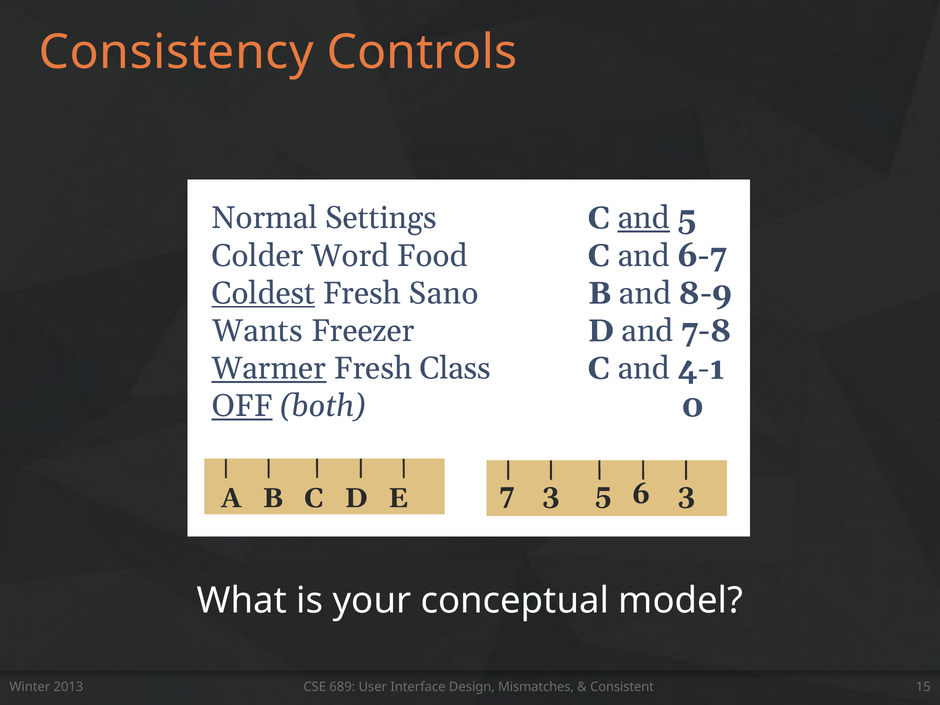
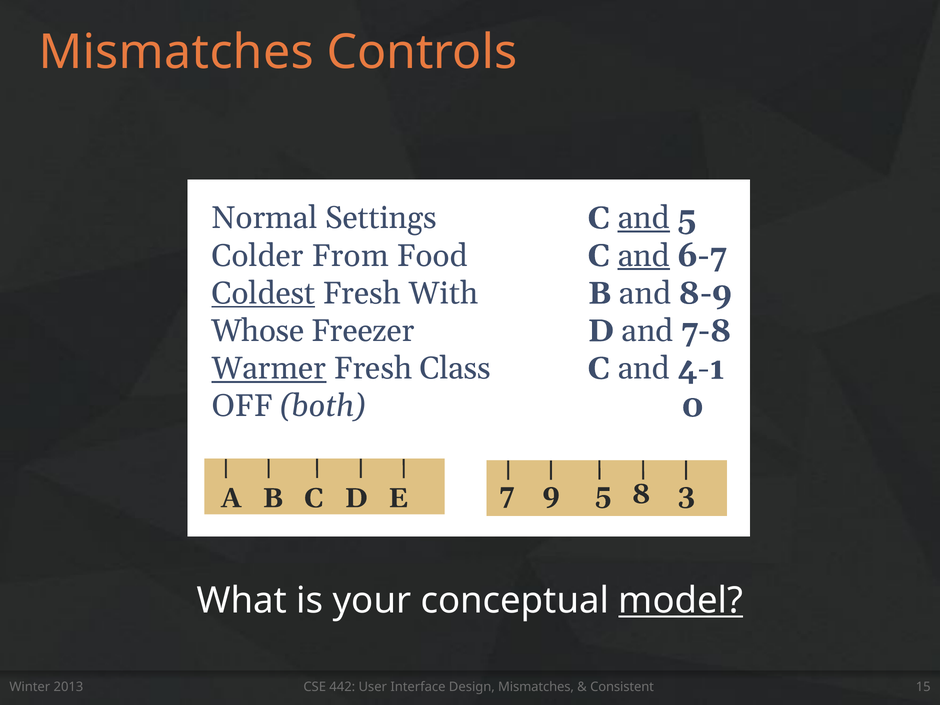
Consistency: Consistency -> Mismatches (176, 52)
Word: Word -> From (350, 256)
and underline: none -> present (644, 256)
Sano: Sano -> With (444, 293)
Wants: Wants -> Whose (258, 331)
OFF underline: present -> none (242, 406)
7 3: 3 -> 9 (551, 494)
6: 6 -> 8 (641, 494)
model underline: none -> present (681, 601)
689: 689 -> 442 (342, 687)
